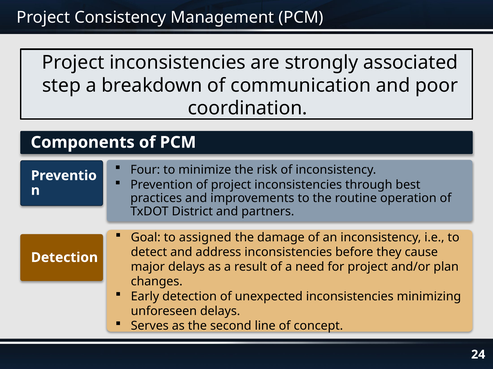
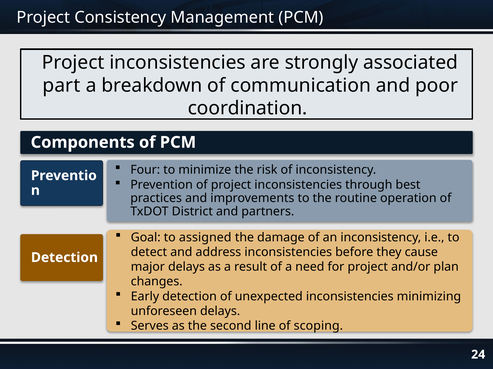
step: step -> part (61, 86)
concept: concept -> scoping (318, 327)
